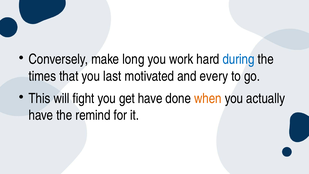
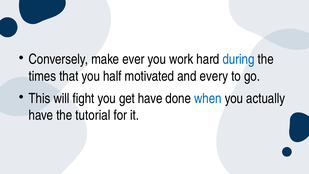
long: long -> ever (133, 59)
last: last -> half (112, 76)
when colour: orange -> blue (208, 98)
remind: remind -> tutorial (93, 115)
